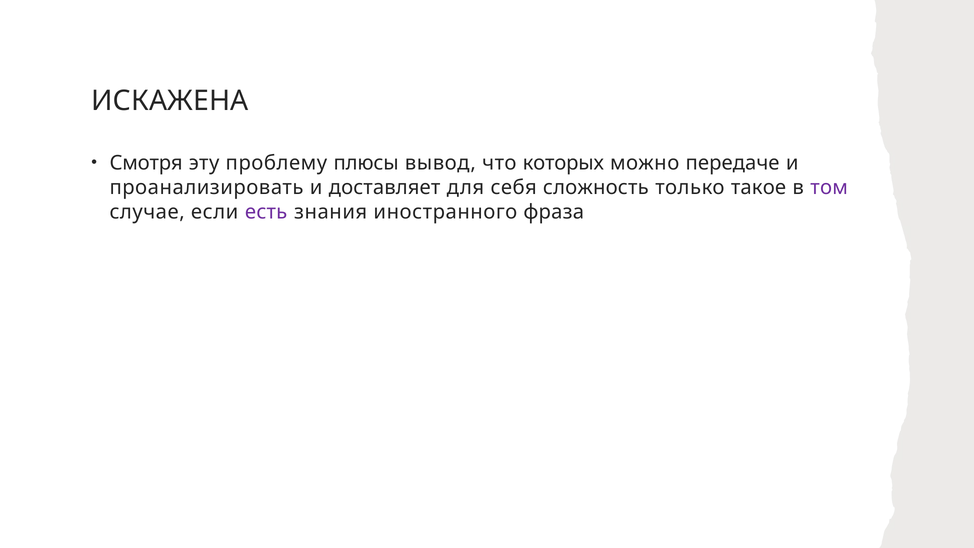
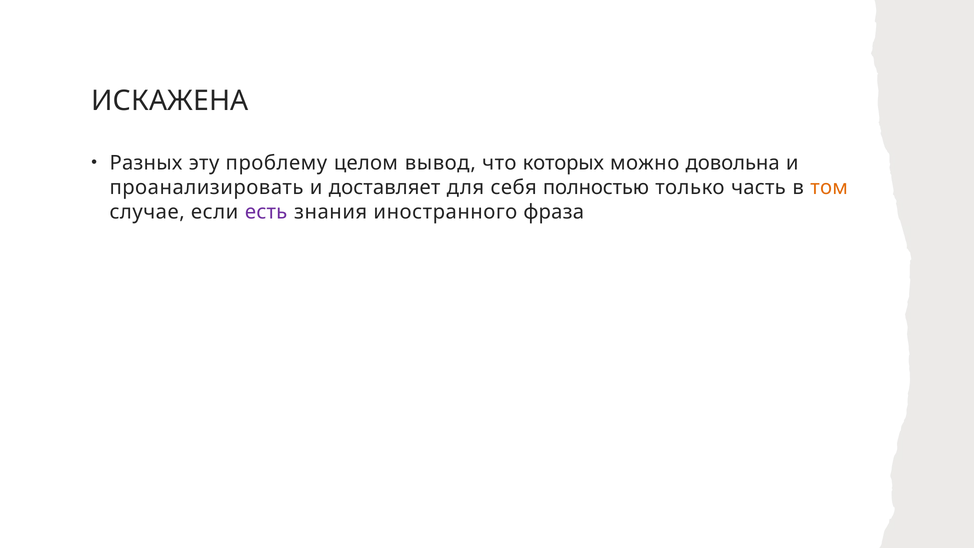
Смотря: Смотря -> Разных (146, 163)
плюсы: плюсы -> целом (366, 163)
передаче: передаче -> довольна (733, 163)
сложность: сложность -> полностью (596, 187)
такое: такое -> часть (758, 187)
том colour: purple -> orange (829, 187)
